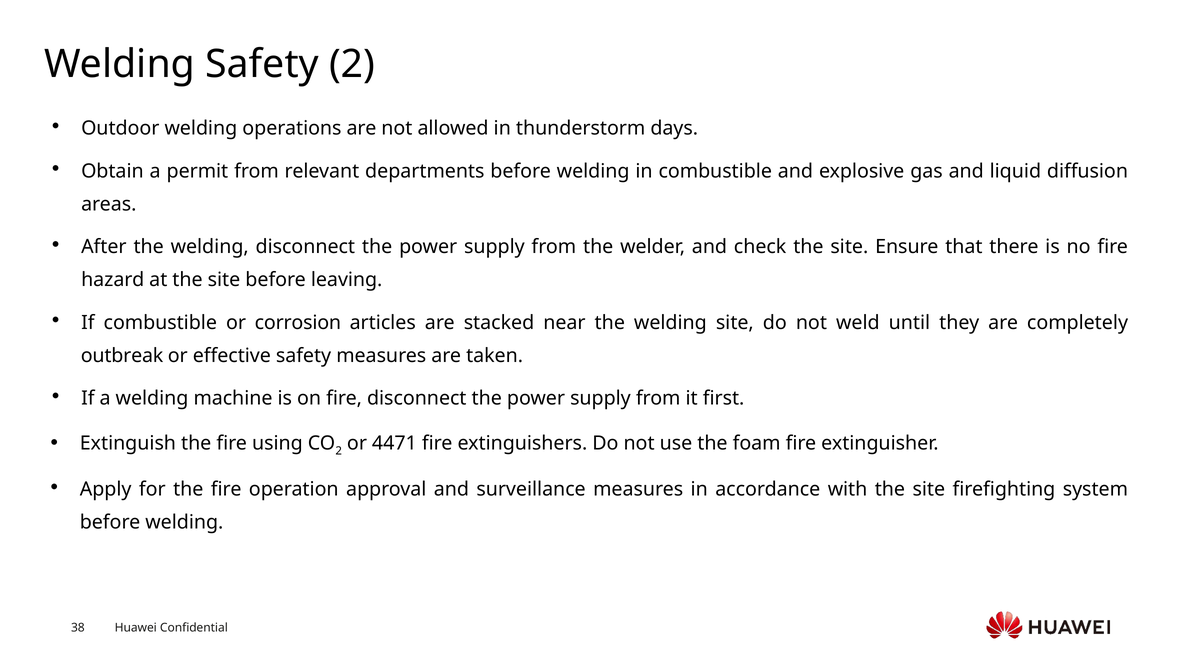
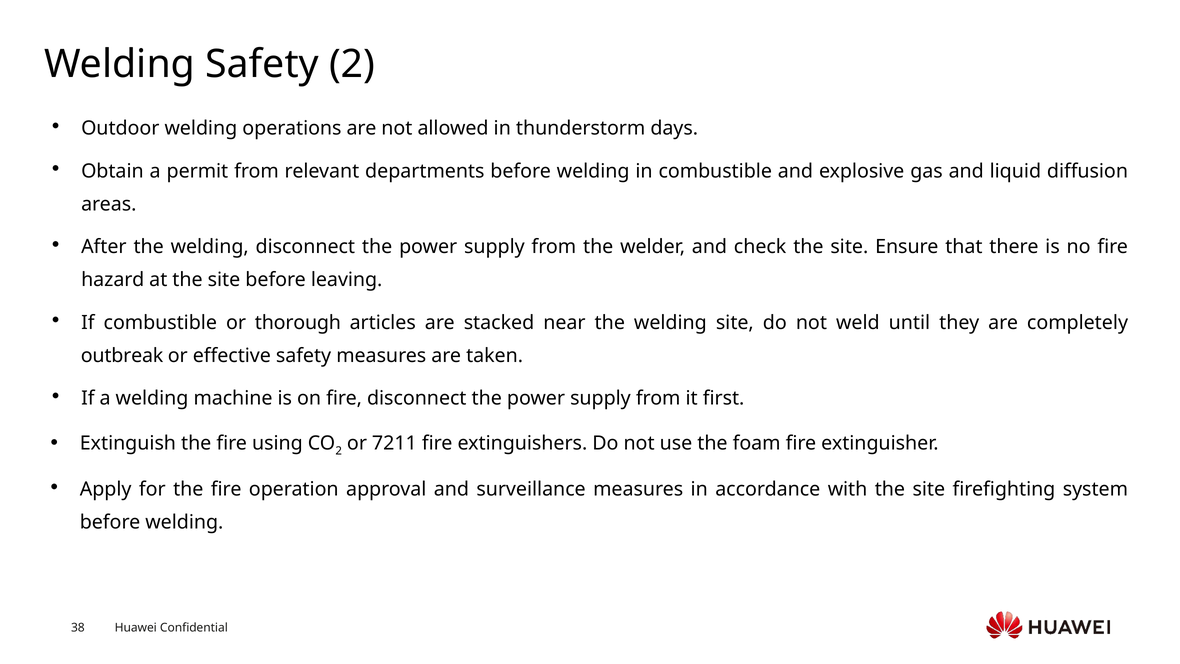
corrosion: corrosion -> thorough (298, 322)
4471: 4471 -> 7211 (394, 443)
